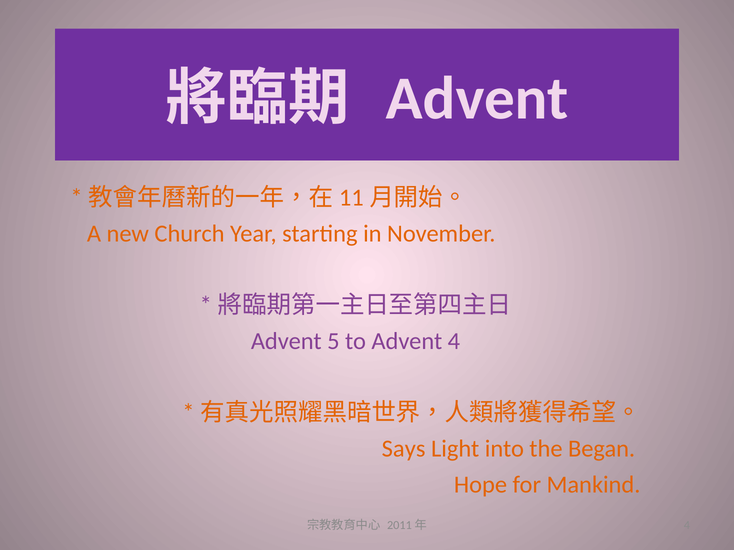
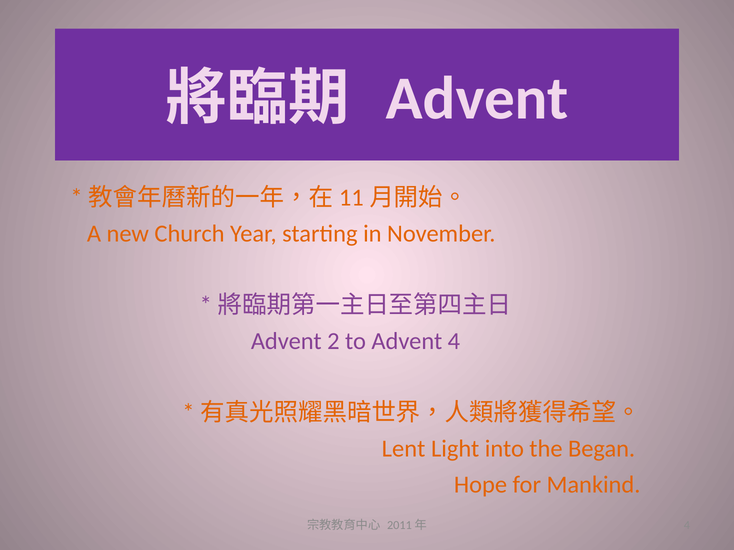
5: 5 -> 2 (333, 341)
Says: Says -> Lent (404, 449)
